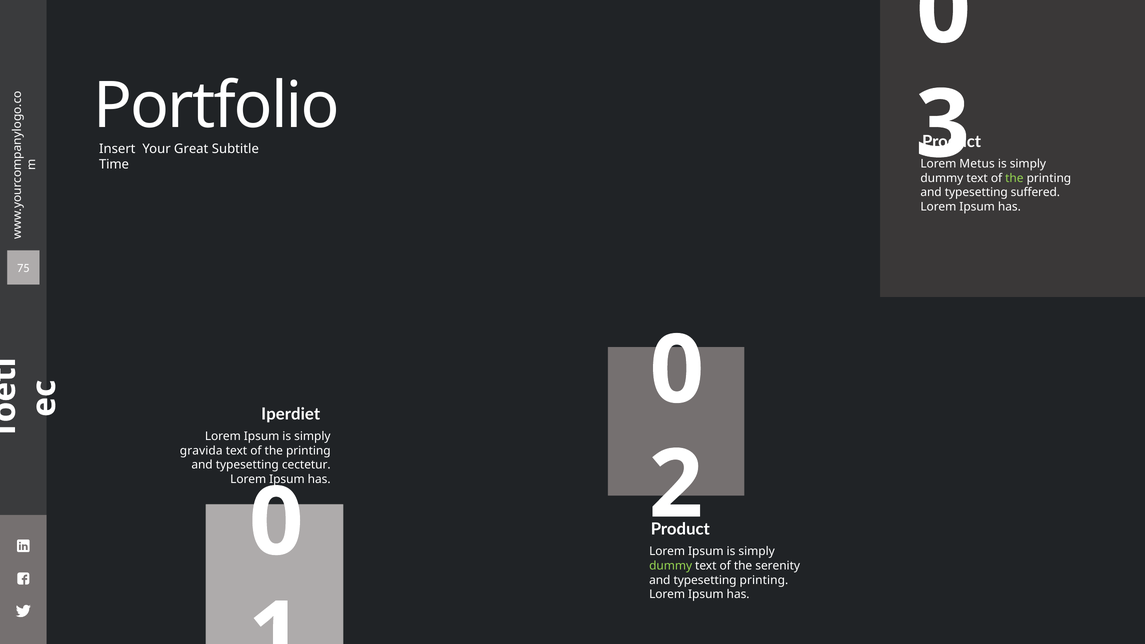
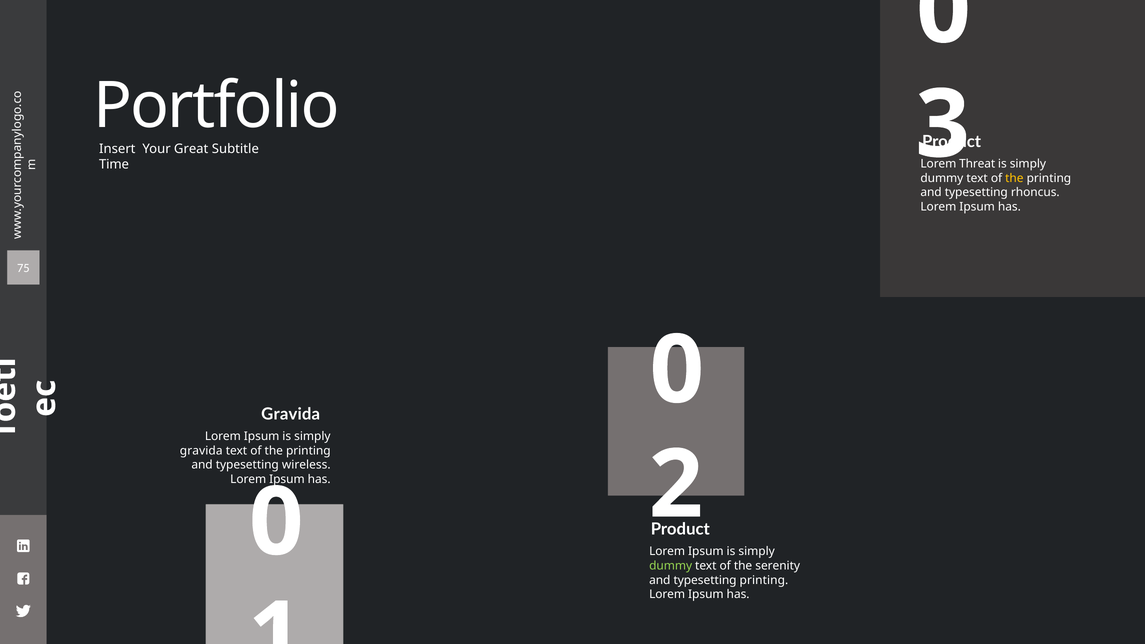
Metus: Metus -> Threat (977, 164)
the colour: light green -> yellow (1014, 178)
suffered: suffered -> rhoncus (1035, 192)
Iperdiet: Iperdiet -> Gravida (291, 414)
cectetur: cectetur -> wireless (306, 465)
